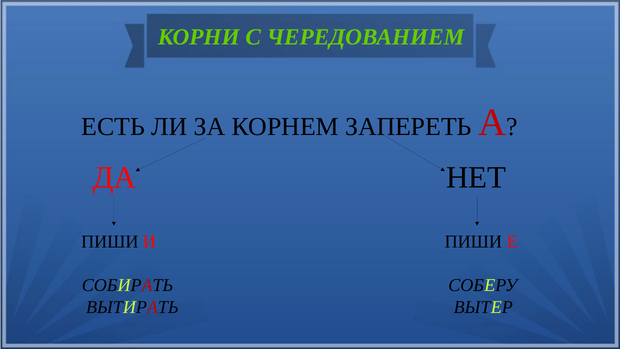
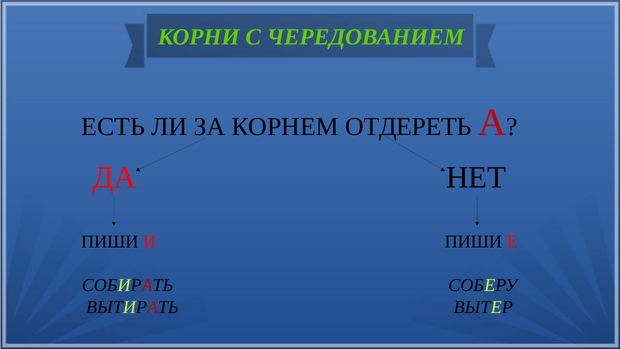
ЗАПЕРЕТЬ: ЗАПЕРЕТЬ -> ОТДЕРЕТЬ (408, 127)
